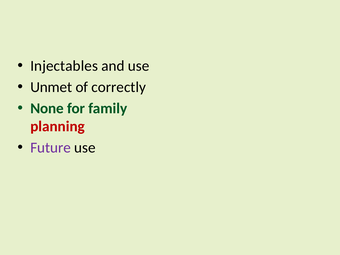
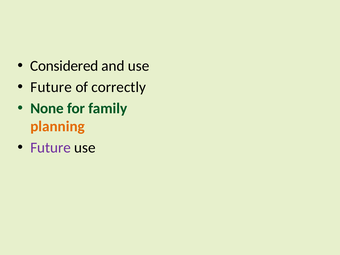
Injectables: Injectables -> Considered (64, 66)
Unmet: Unmet -> Future (51, 87)
planning colour: red -> orange (58, 126)
